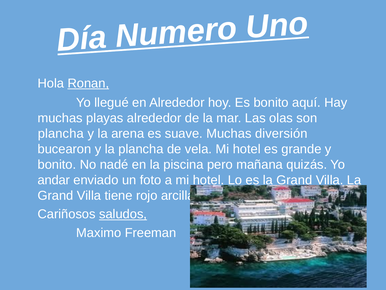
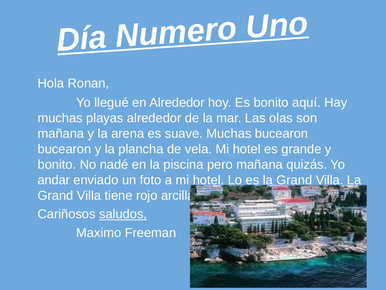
Ronan underline: present -> none (88, 83)
plancha: plancha -> mañana (61, 133)
Muchas diversión: diversión -> bucearon (281, 133)
